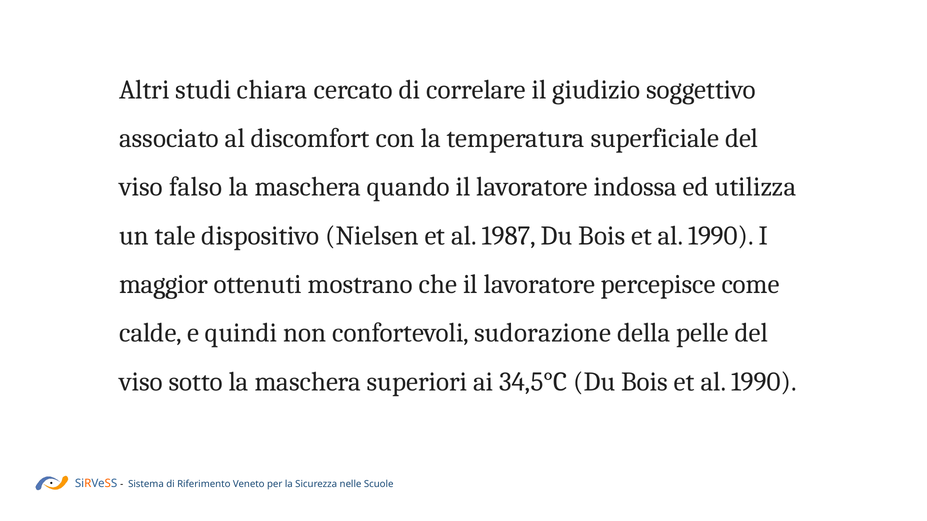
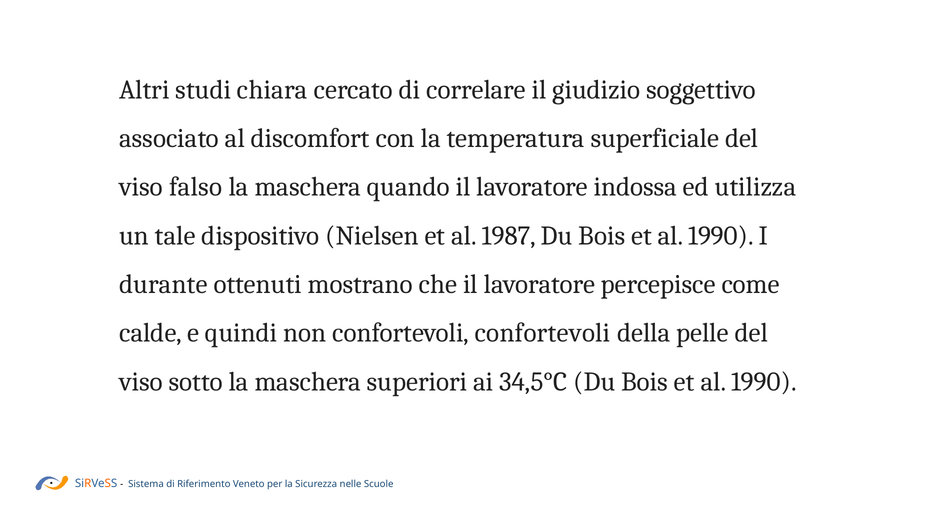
maggior: maggior -> durante (163, 285)
confortevoli sudorazione: sudorazione -> confortevoli (543, 333)
